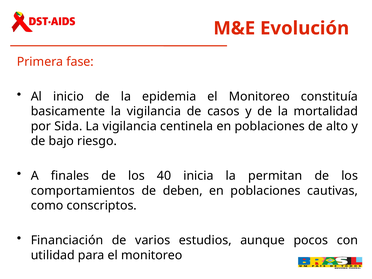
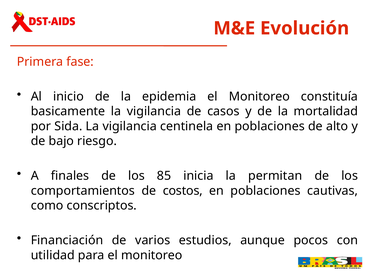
40: 40 -> 85 (164, 176)
deben: deben -> costos (183, 191)
